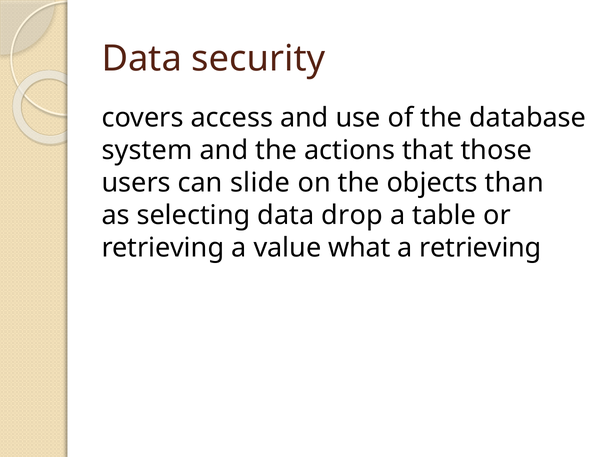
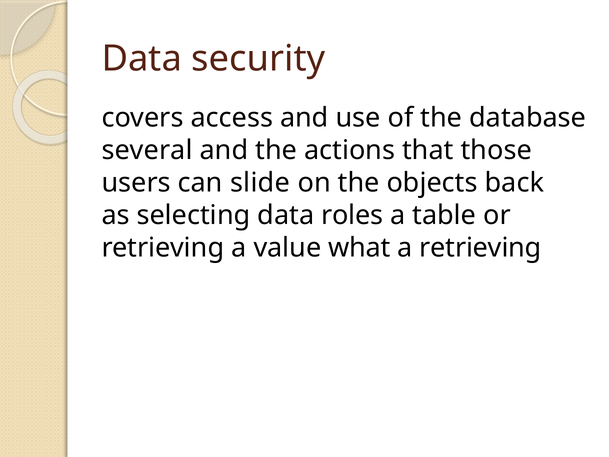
system: system -> several (147, 150)
than: than -> back (514, 183)
drop: drop -> roles (352, 215)
